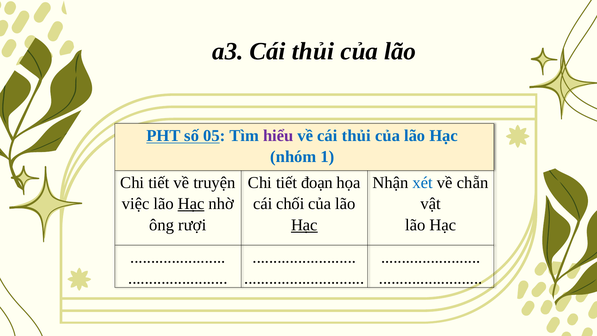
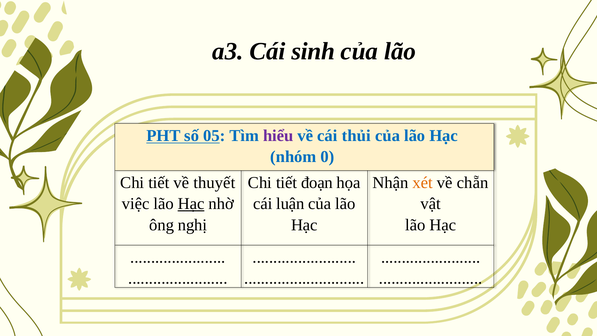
a3 Cái thủi: thủi -> sinh (313, 51)
1: 1 -> 0 (327, 157)
truyện: truyện -> thuyết (214, 183)
xét colour: blue -> orange (423, 183)
chối: chối -> luận (290, 204)
rượi: rượi -> nghị (192, 225)
Hạc underline: present -> none (304, 225)
